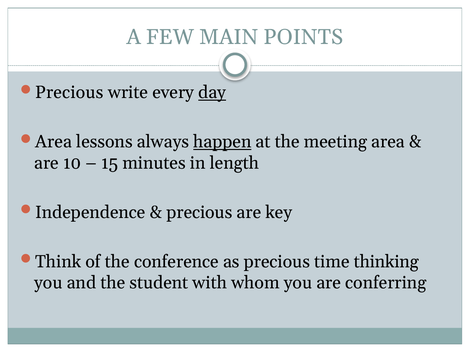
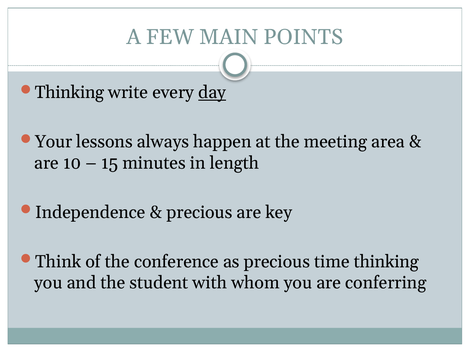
Precious: Precious -> Thinking (70, 93)
Area: Area -> Your (54, 142)
happen underline: present -> none (222, 142)
